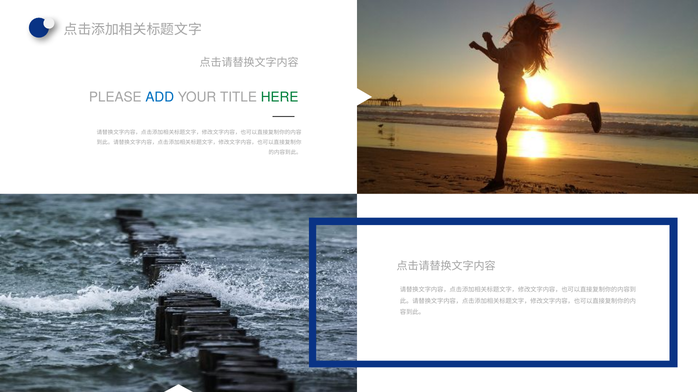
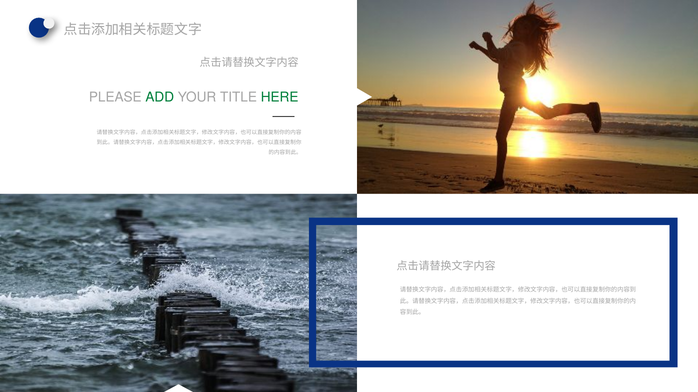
ADD colour: blue -> green (160, 97)
